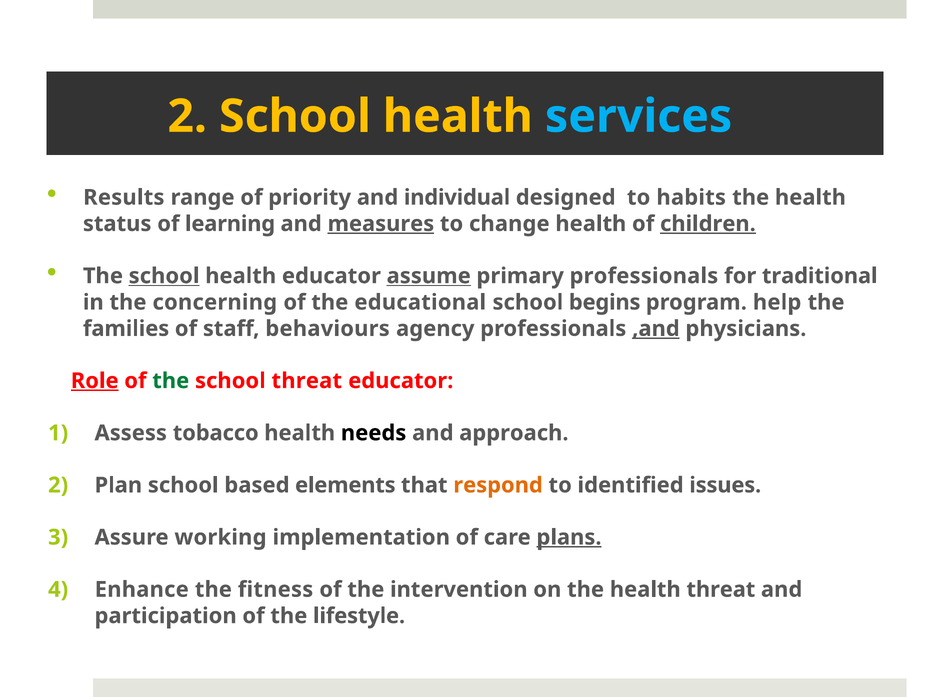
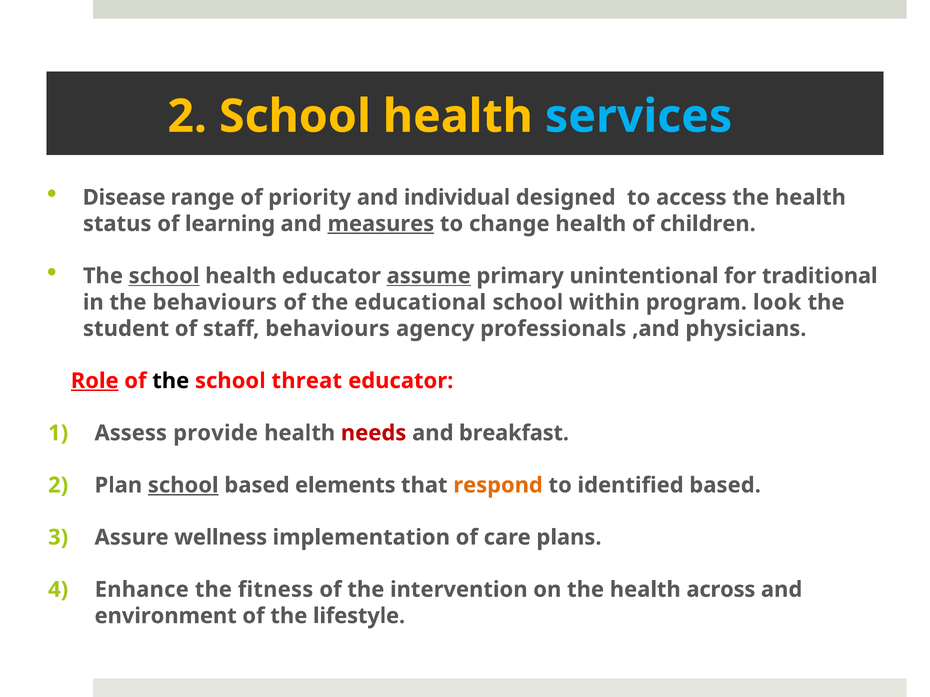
Results: Results -> Disease (124, 198)
habits: habits -> access (691, 198)
children underline: present -> none (708, 224)
primary professionals: professionals -> unintentional (644, 276)
the concerning: concerning -> behaviours (215, 303)
begins: begins -> within (604, 303)
help: help -> look (777, 303)
families: families -> student (126, 329)
,and underline: present -> none (656, 329)
the colour: green -> black (171, 381)
tobacco: tobacco -> provide (216, 433)
needs colour: black -> red (374, 433)
approach: approach -> breakfast (514, 433)
school underline: none -> present (183, 486)
identified issues: issues -> based (725, 486)
working: working -> wellness (221, 538)
plans underline: present -> none (569, 538)
health threat: threat -> across (721, 590)
participation: participation -> environment (166, 616)
